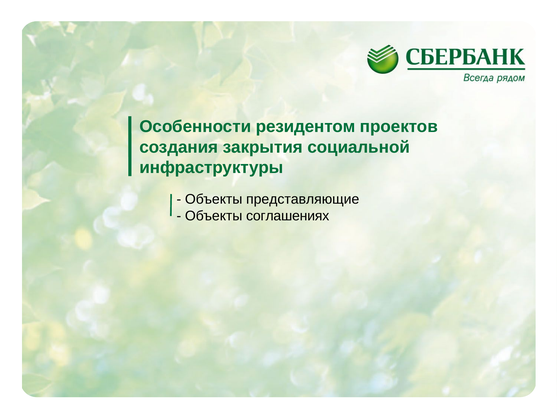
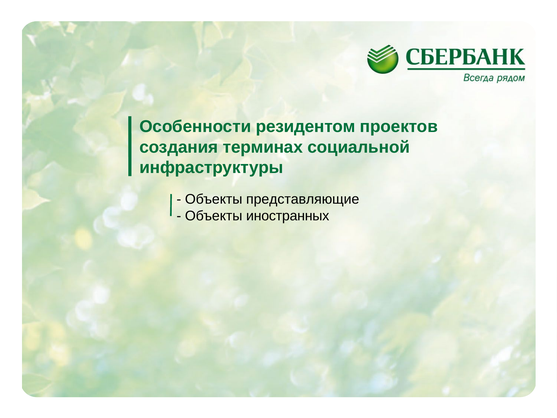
закрытия: закрытия -> терминах (263, 147)
соглашениях: соглашениях -> иностранных (288, 216)
